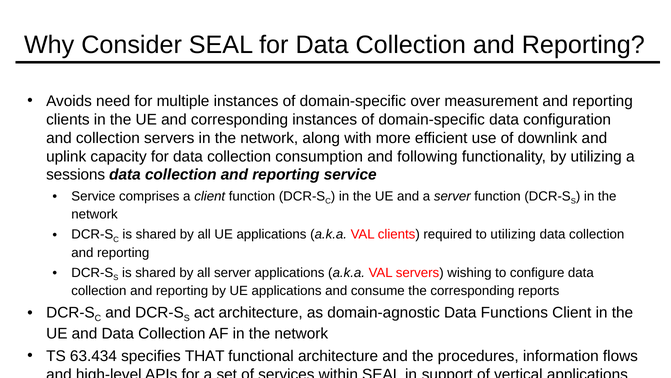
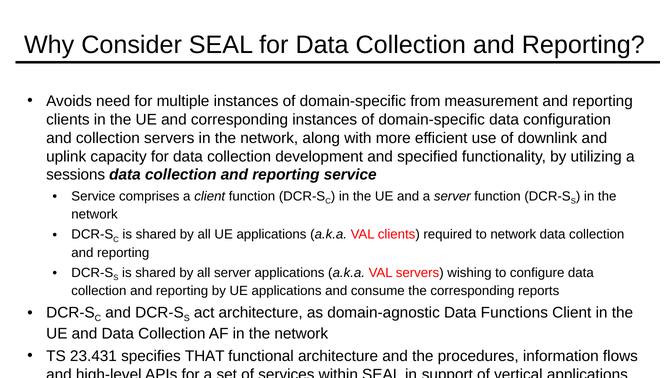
over: over -> from (425, 101)
consumption: consumption -> development (319, 156)
following: following -> specified (427, 156)
to utilizing: utilizing -> network (513, 234)
63.434: 63.434 -> 23.431 (93, 356)
